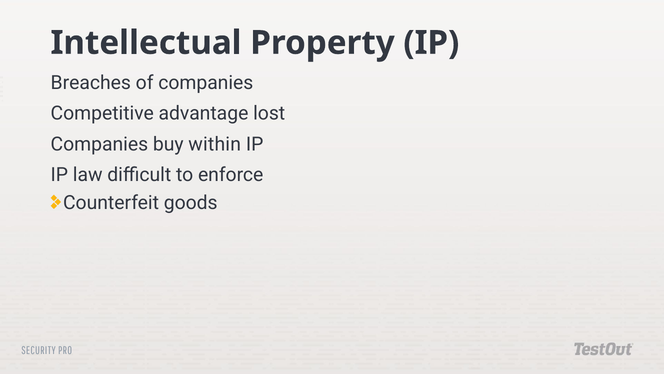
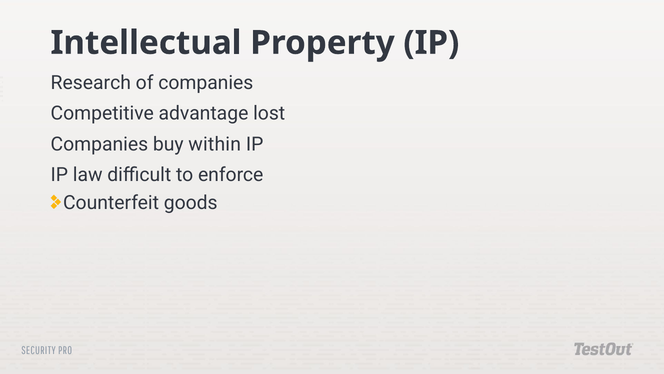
Breaches: Breaches -> Research (91, 83)
